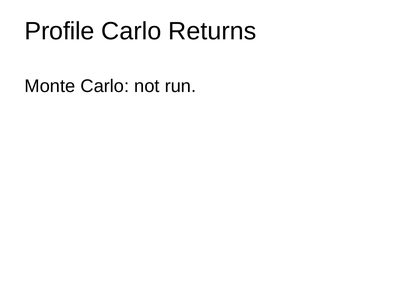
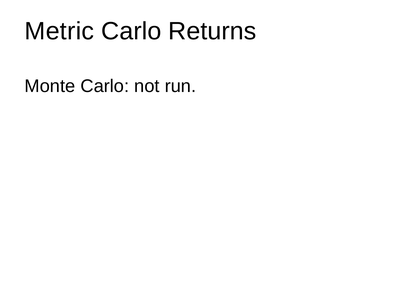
Profile: Profile -> Metric (59, 31)
